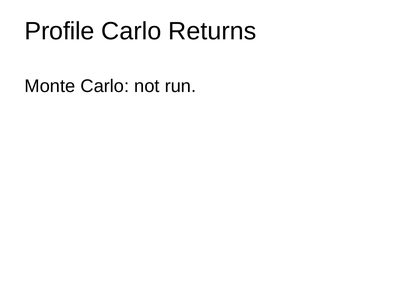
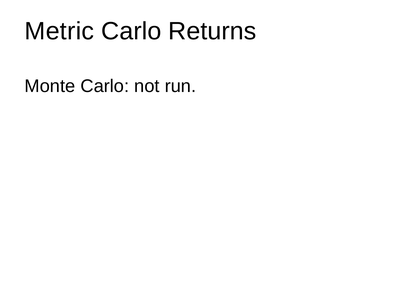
Profile: Profile -> Metric (59, 31)
